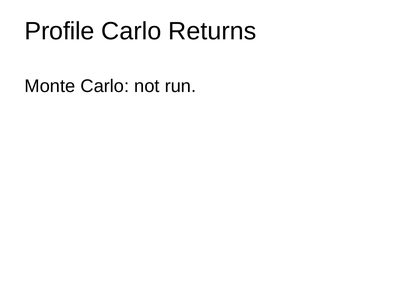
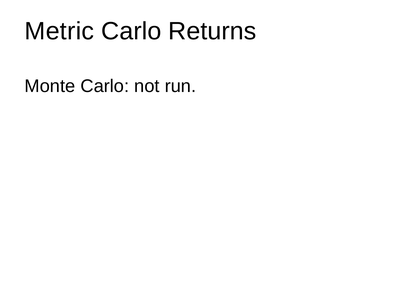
Profile: Profile -> Metric (59, 31)
